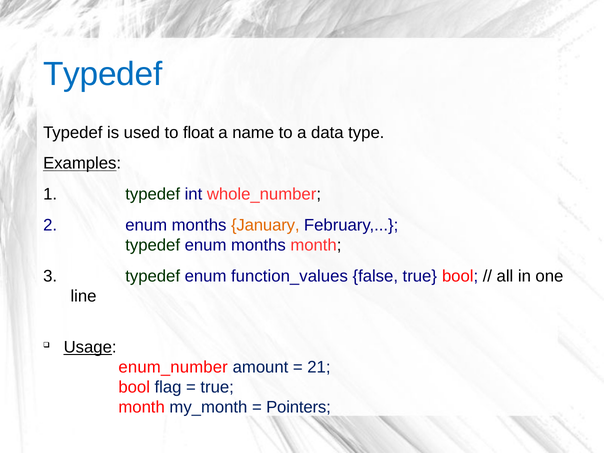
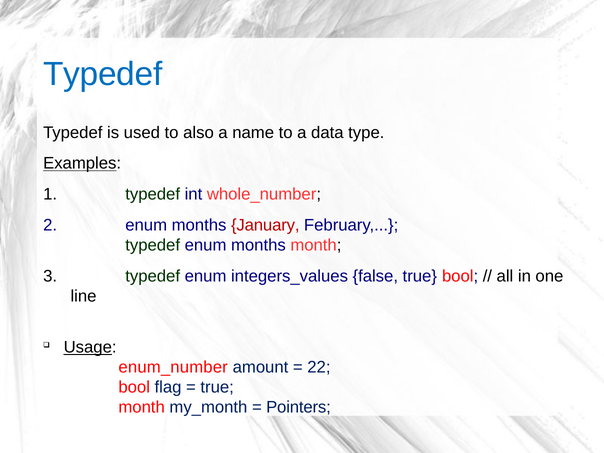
float: float -> also (198, 133)
January colour: orange -> red (265, 225)
function_values: function_values -> integers_values (290, 276)
21: 21 -> 22 (319, 367)
